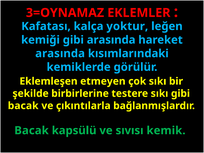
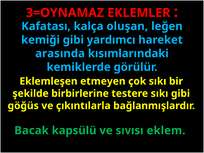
yoktur: yoktur -> oluşan (127, 26)
gibi arasında: arasında -> yardımcı (111, 40)
bacak: bacak -> göğüs (23, 106)
kemik: kemik -> eklem (166, 131)
